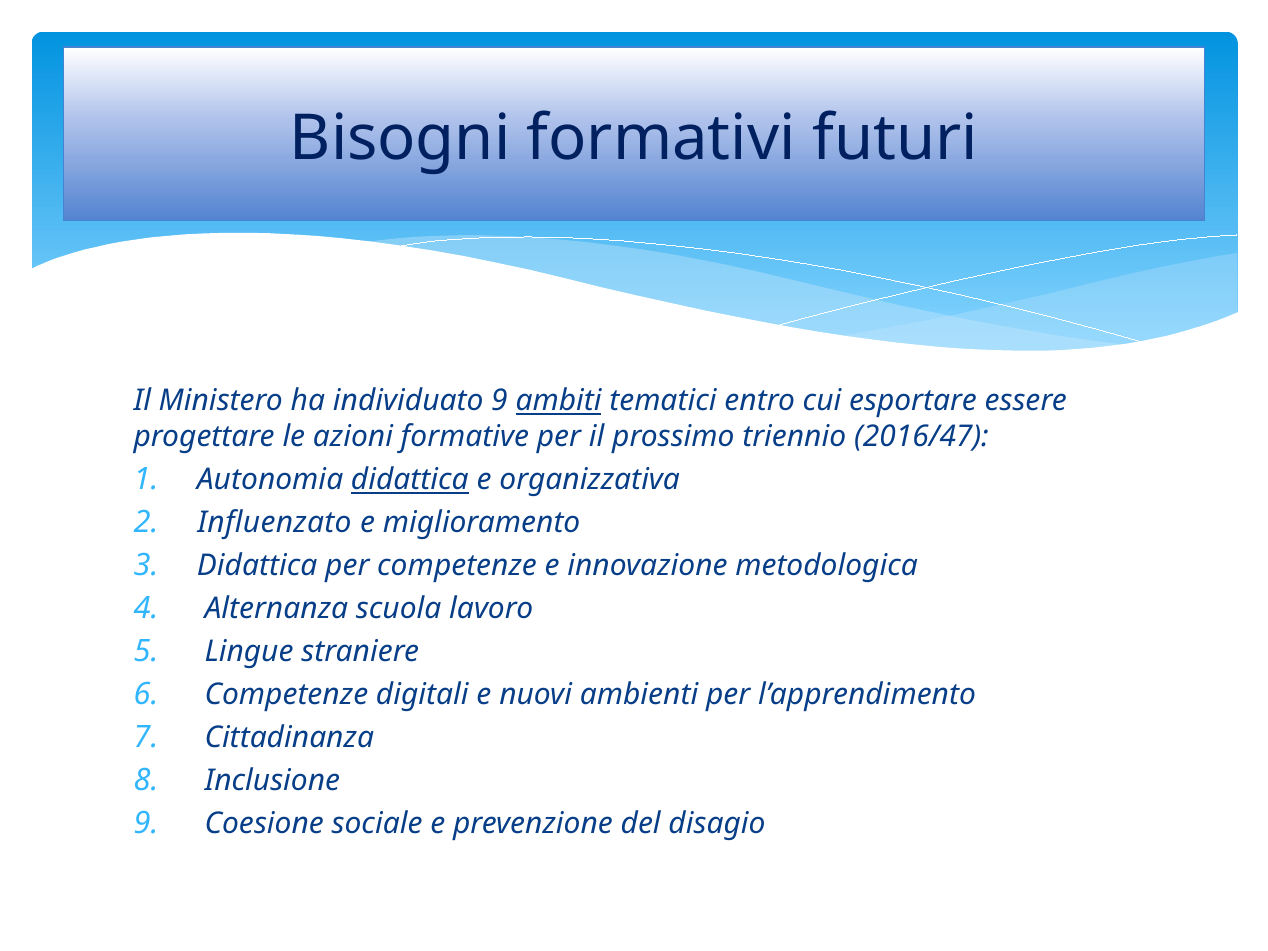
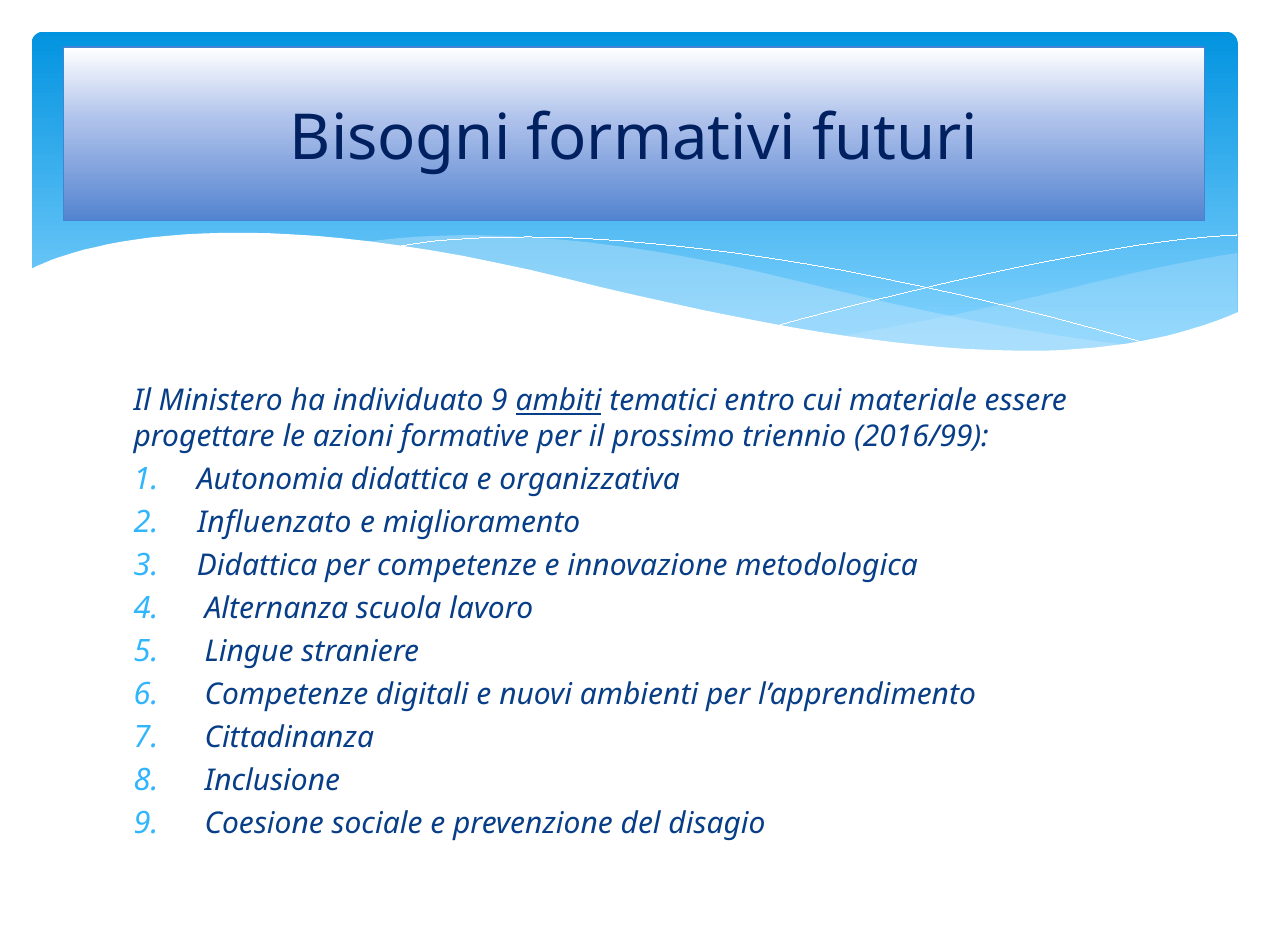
esportare: esportare -> materiale (913, 401)
2016/47: 2016/47 -> 2016/99 (921, 437)
didattica underline: present -> none (410, 480)
